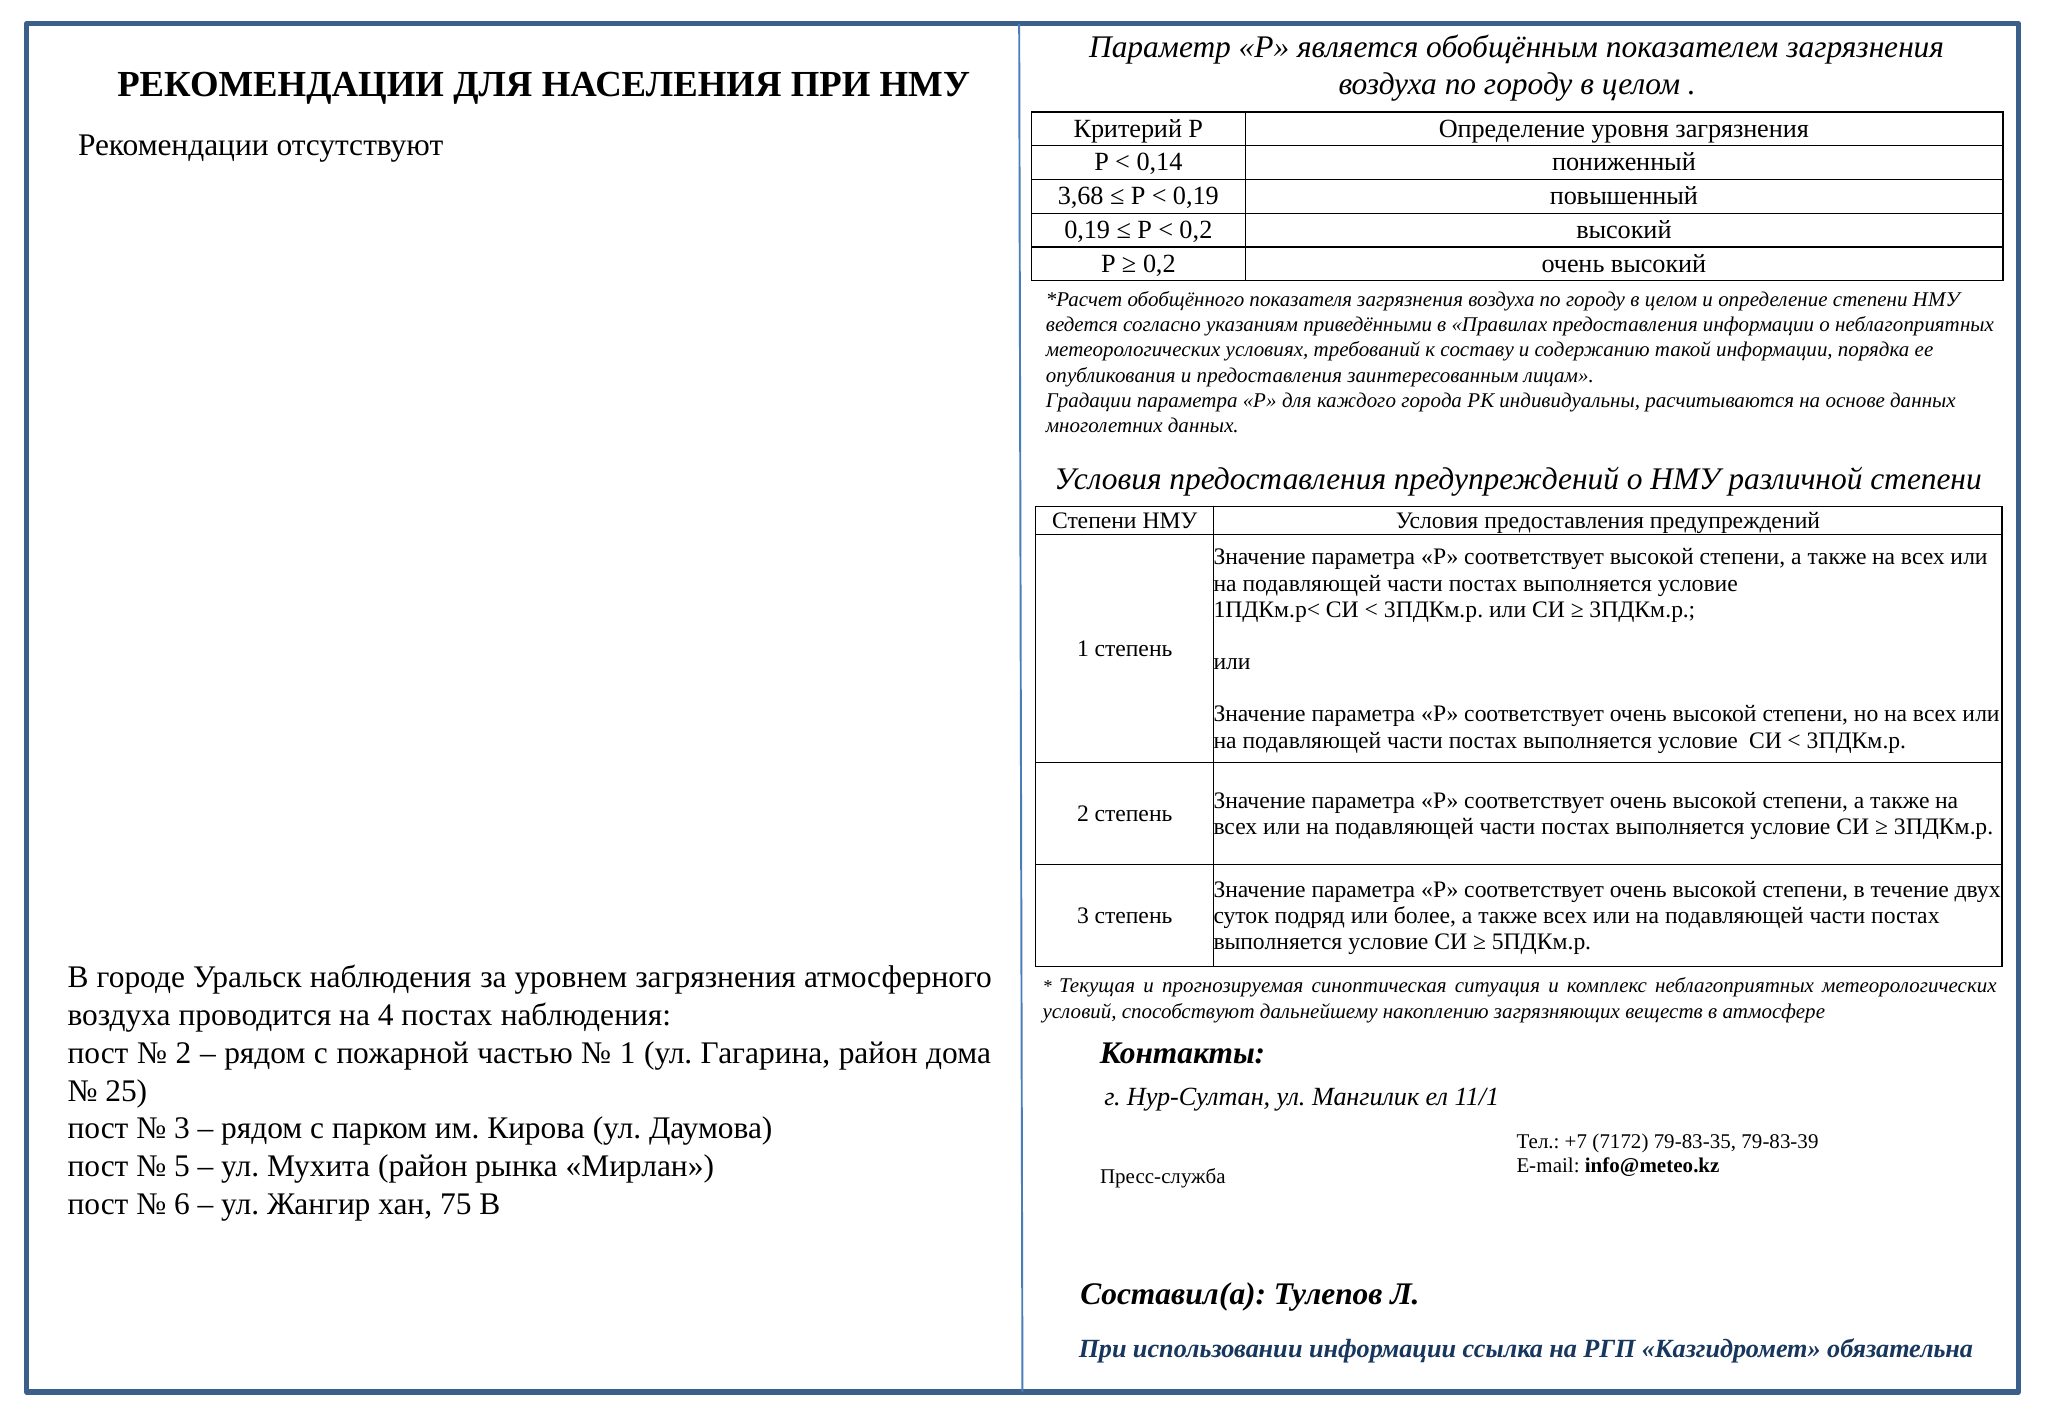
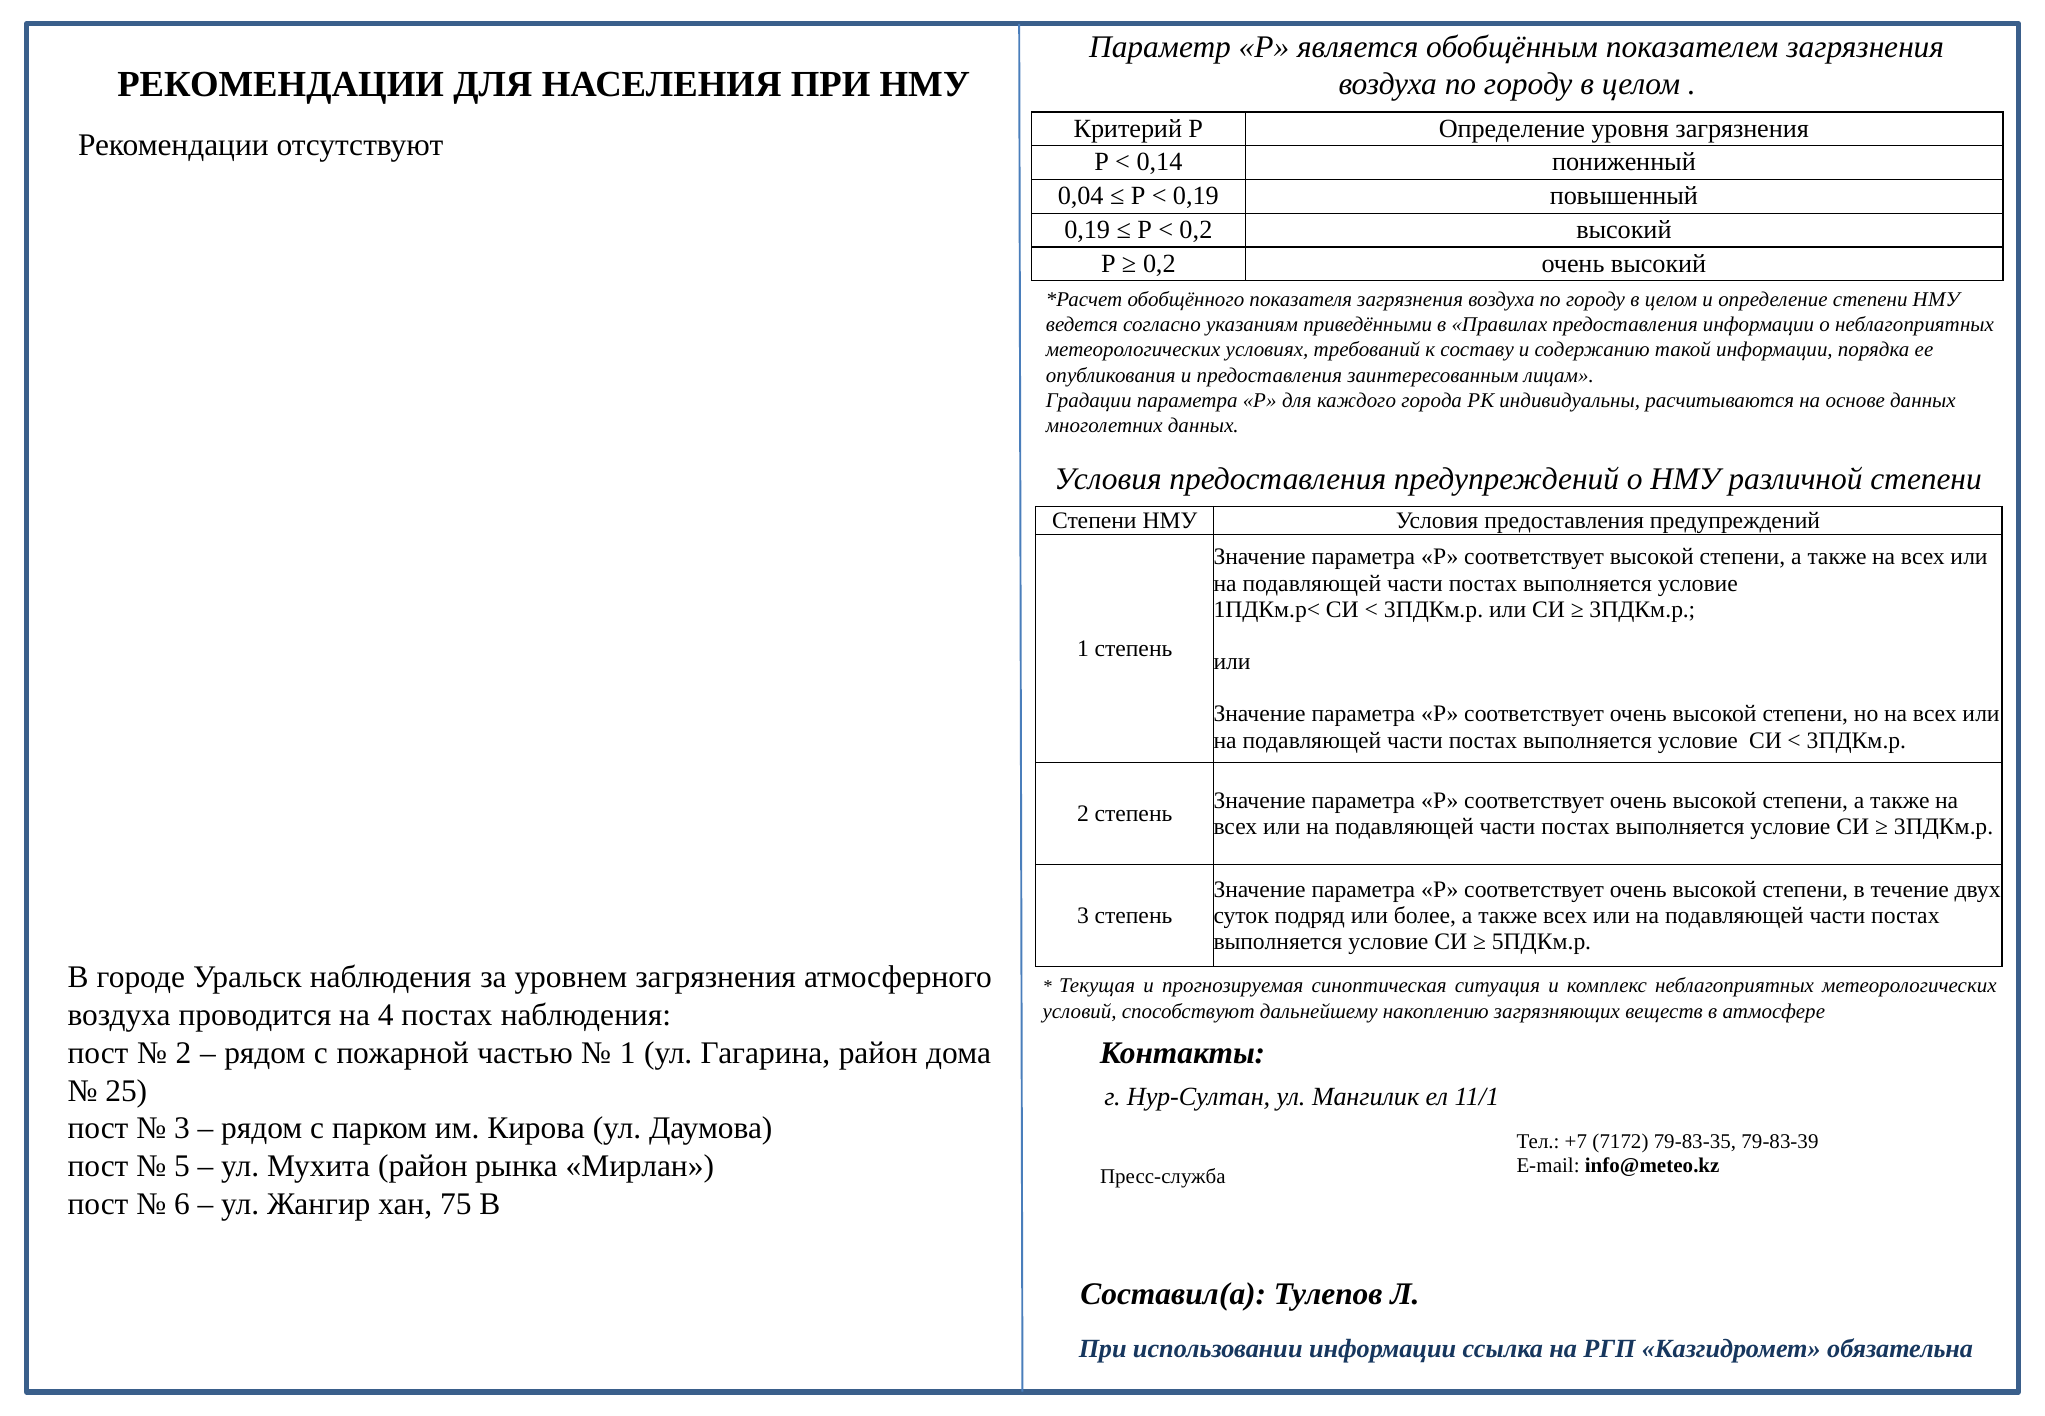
3,68: 3,68 -> 0,04 (1081, 196)
